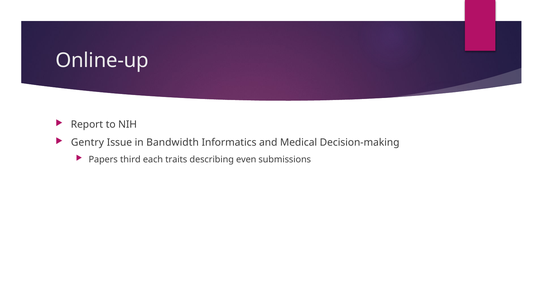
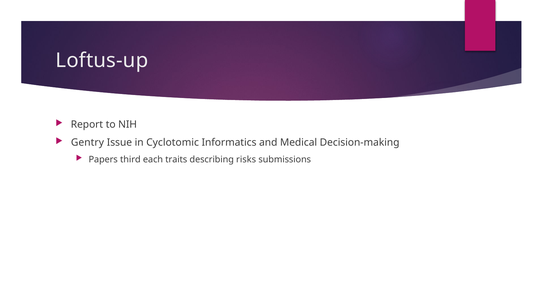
Online-up: Online-up -> Loftus-up (102, 61)
Bandwidth: Bandwidth -> Cyclotomic (173, 143)
even: even -> risks (246, 160)
